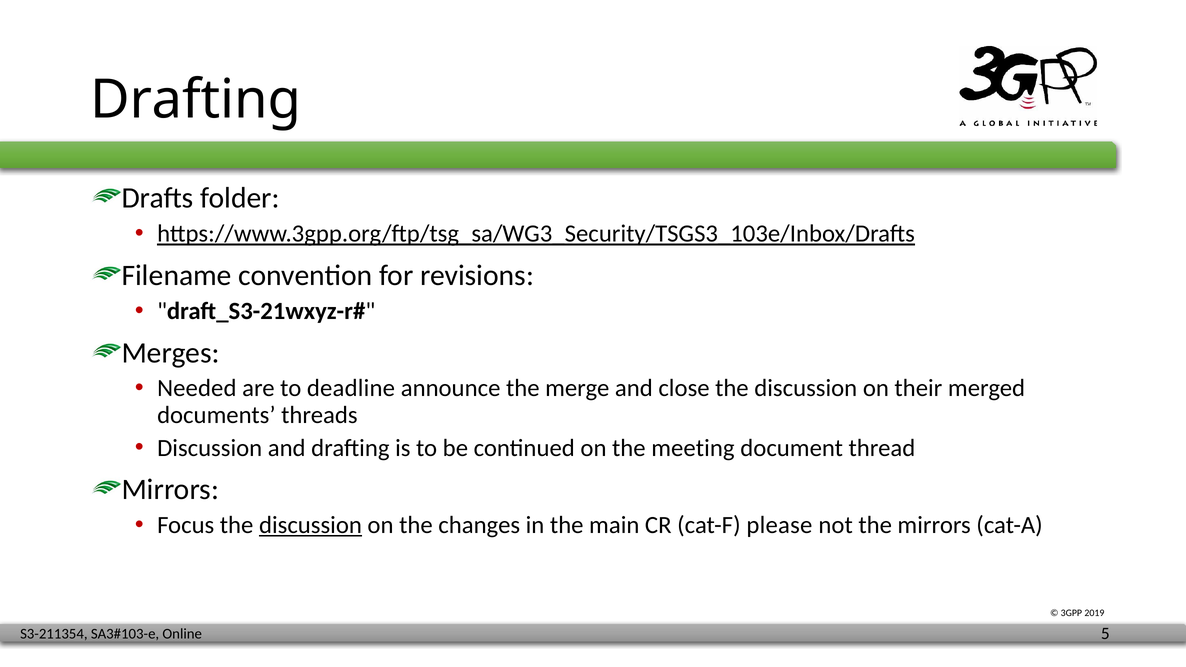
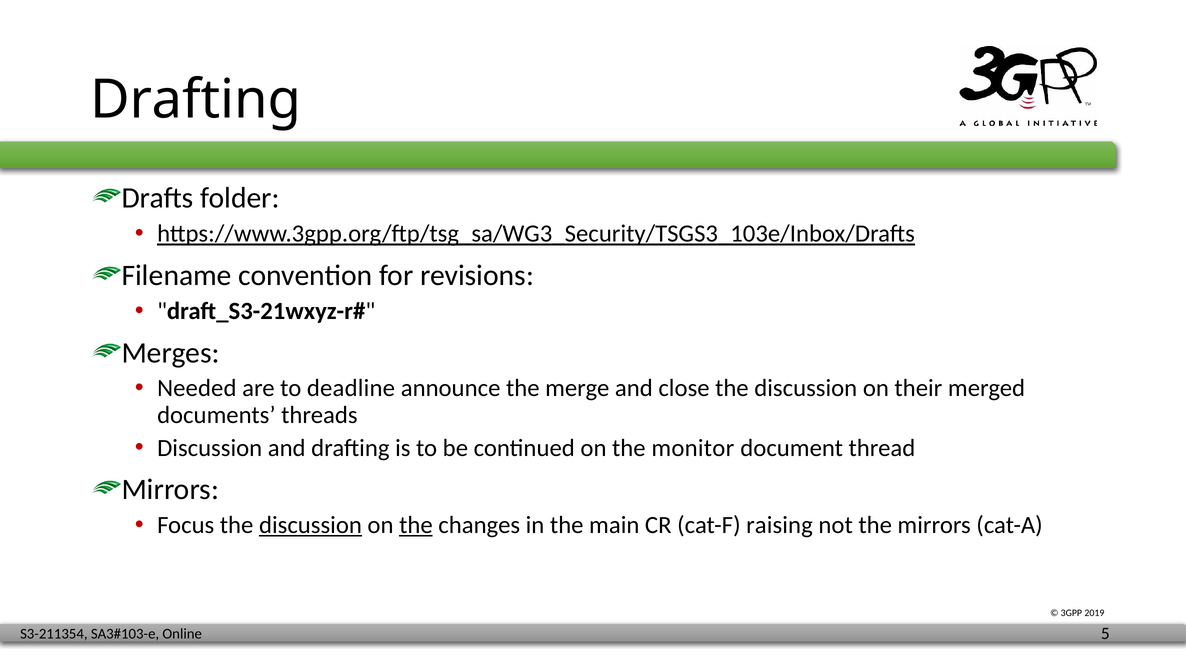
meeting: meeting -> monitor (693, 448)
the underline: none -> present (416, 525)
please: please -> raising (779, 525)
